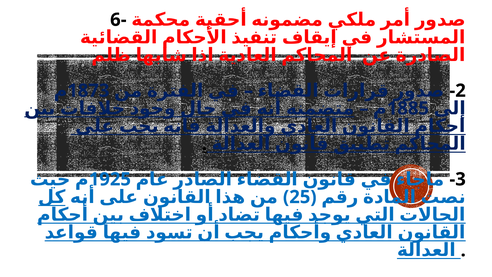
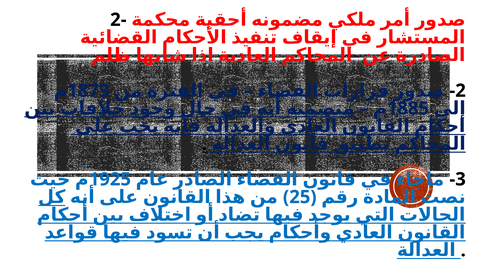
6-: 6- -> 2- (118, 20)
